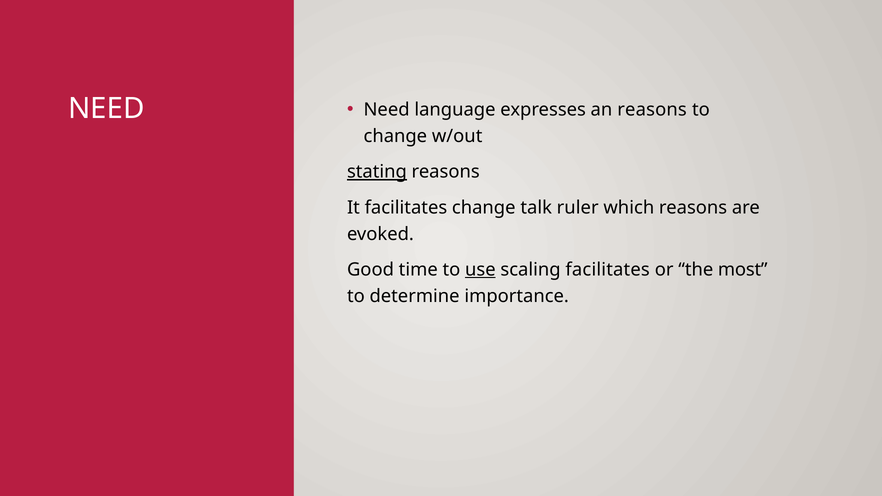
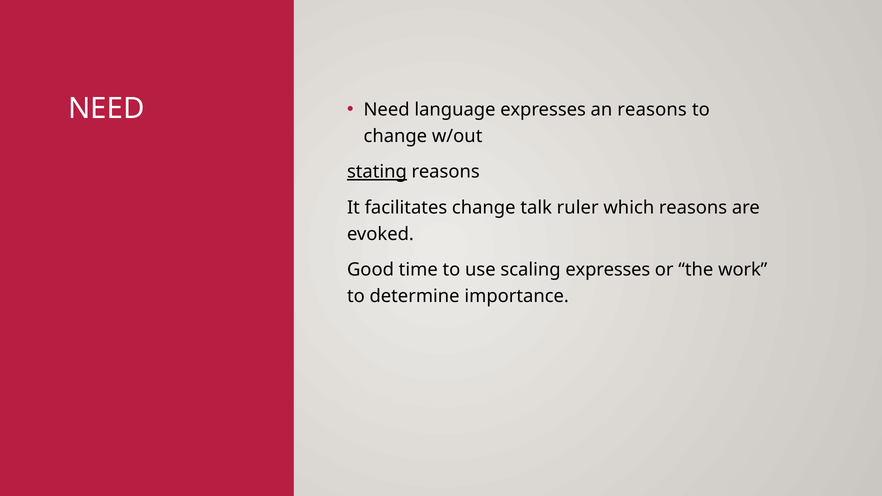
use underline: present -> none (480, 270)
scaling facilitates: facilitates -> expresses (608, 270)
most: most -> work (743, 270)
